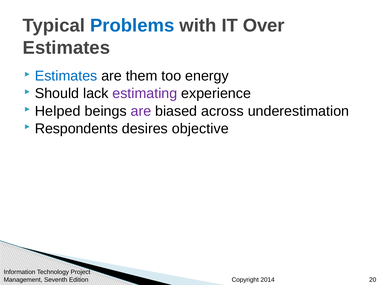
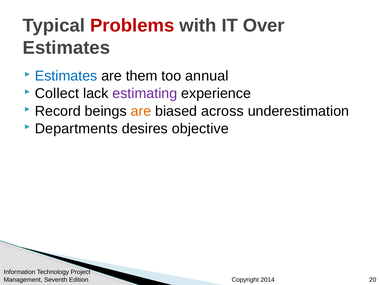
Problems colour: blue -> red (132, 26)
energy: energy -> annual (207, 76)
Should: Should -> Collect (57, 94)
Helped: Helped -> Record (58, 111)
are colour: purple -> orange (141, 111)
Respondents: Respondents -> Departments (76, 129)
